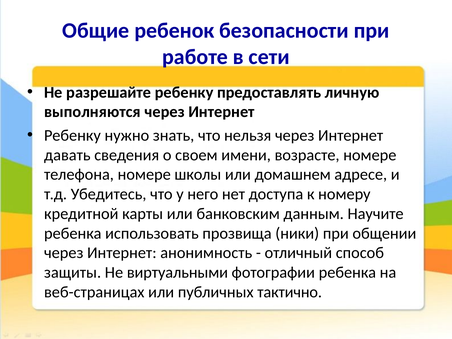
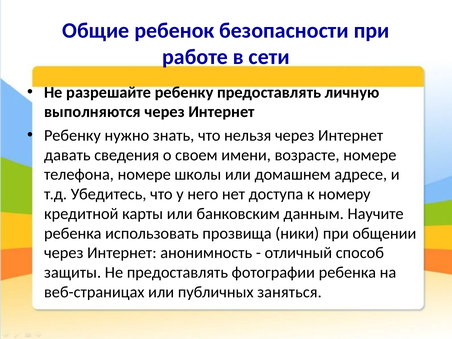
Не виртуальными: виртуальными -> предоставлять (177, 272)
тактично: тактично -> заняться (290, 292)
